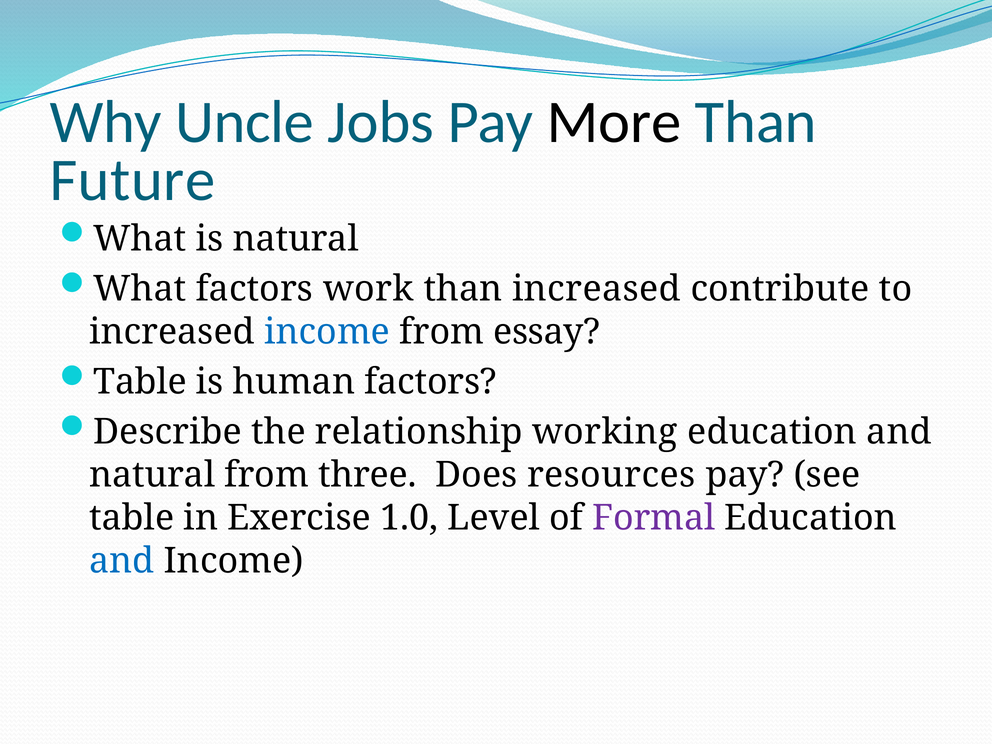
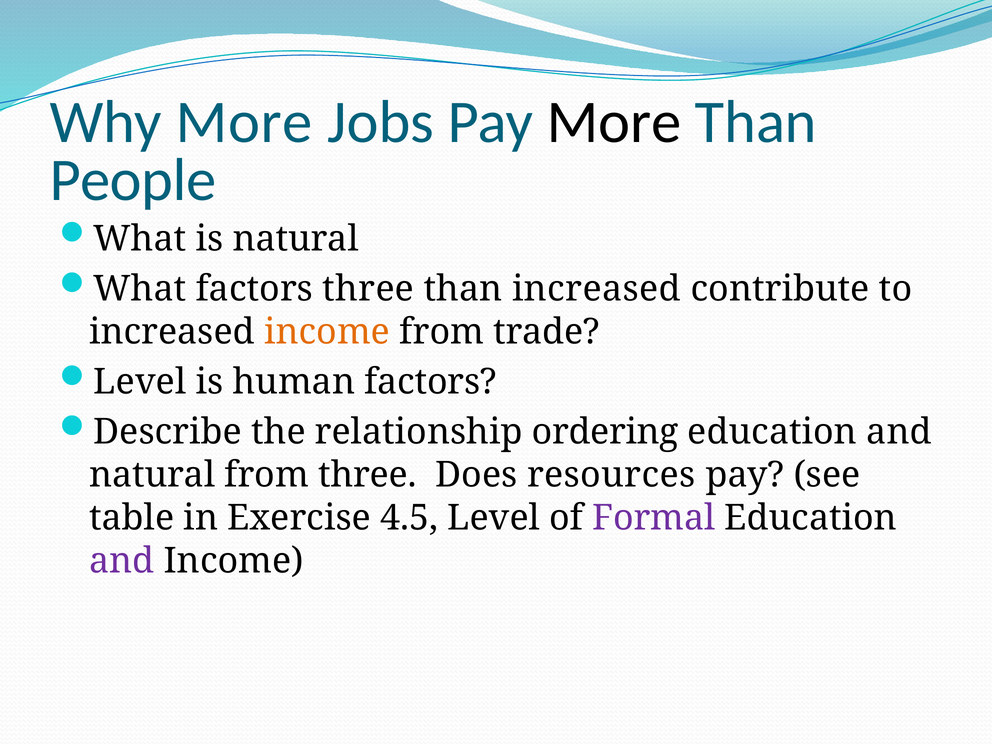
Why Uncle: Uncle -> More (244, 122)
Future: Future -> People (133, 180)
factors work: work -> three (368, 289)
income colour: blue -> orange (327, 332)
essay: essay -> trade (547, 332)
Table: Table -> Level (140, 382)
working: working -> ordering (605, 432)
1.0: 1.0 -> 4.5 (409, 518)
and colour: blue -> purple (122, 561)
